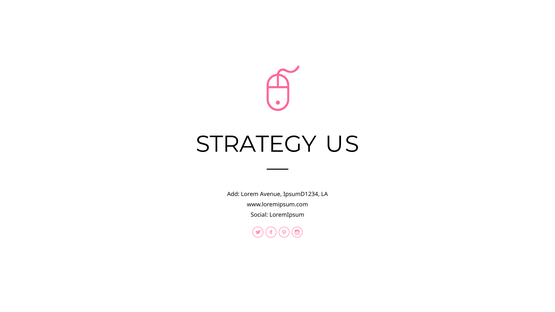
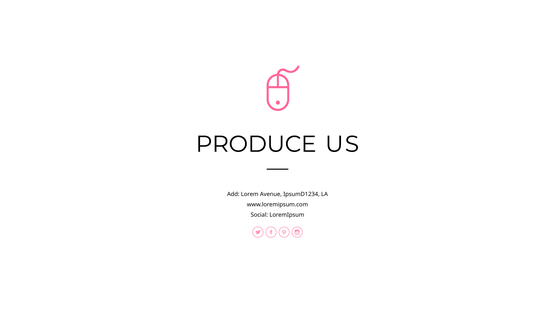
STRATEGY: STRATEGY -> PRODUCE (256, 144)
